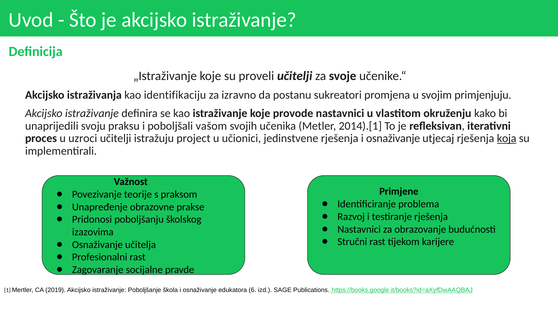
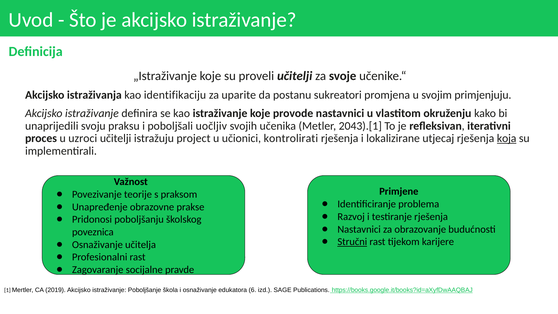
izravno: izravno -> uparite (239, 95)
vašom: vašom -> uočljiv (211, 126)
2014).[1: 2014).[1 -> 2043).[1 (360, 126)
jedinstvene: jedinstvene -> kontrolirati (291, 138)
rješenja i osnaživanje: osnaživanje -> lokalizirane (393, 138)
izazovima: izazovima -> poveznica (93, 232)
Stručni underline: none -> present (352, 242)
